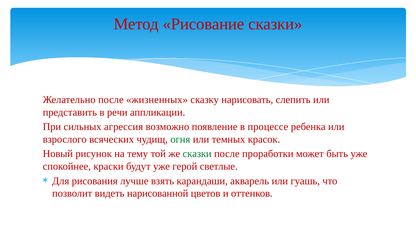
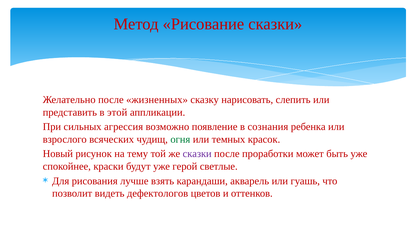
речи: речи -> этой (117, 112)
процессе: процессе -> сознания (268, 127)
сказки colour: green -> purple (197, 154)
нарисованной: нарисованной -> дефектологов (158, 193)
